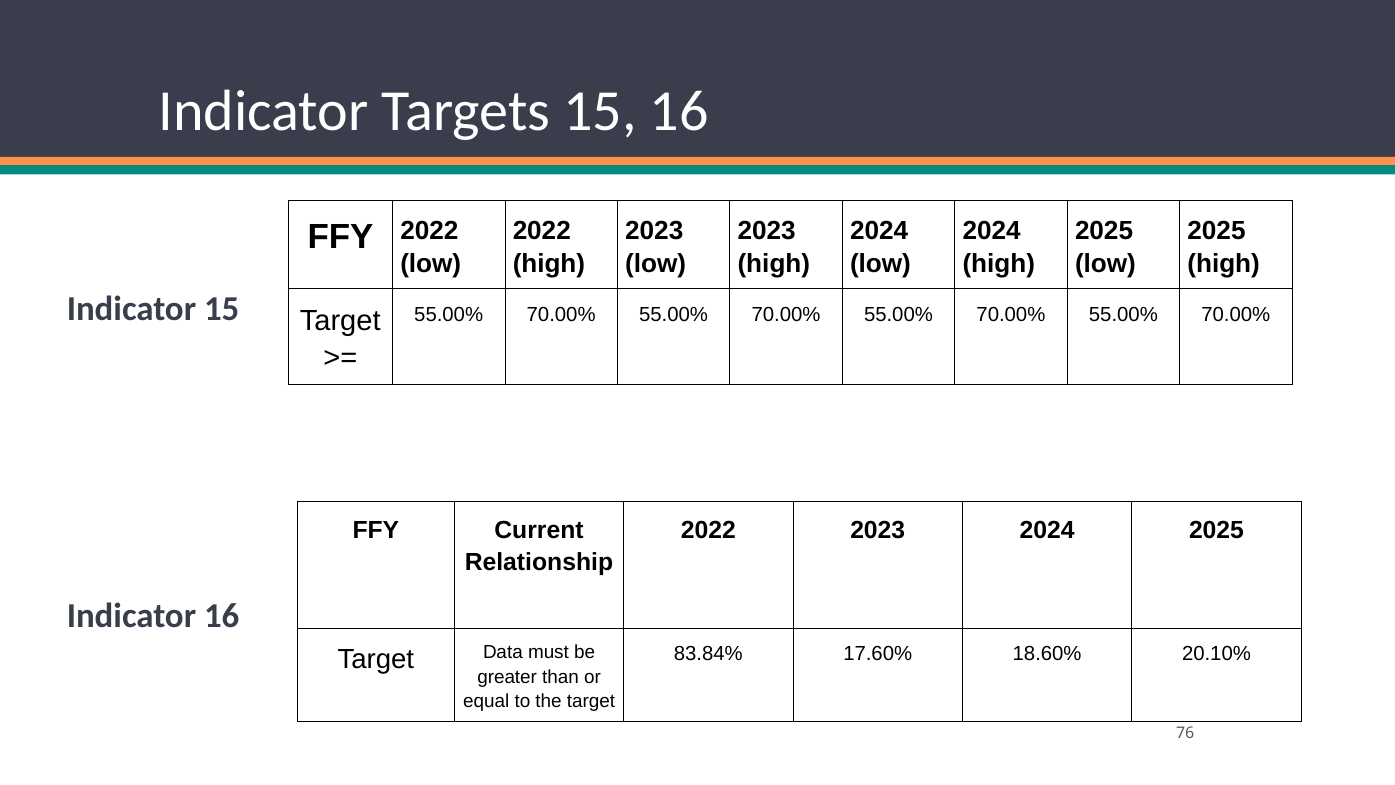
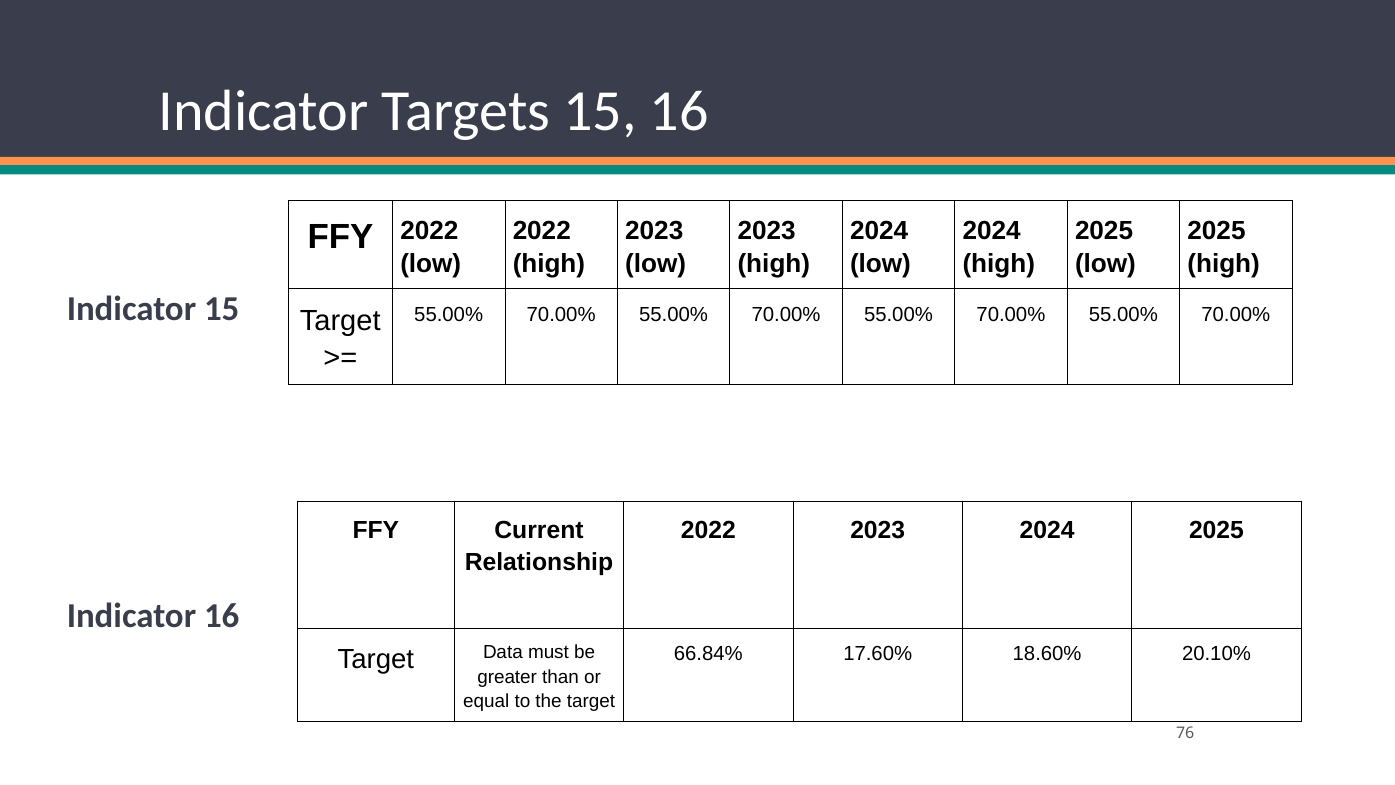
83.84%: 83.84% -> 66.84% (708, 654)
